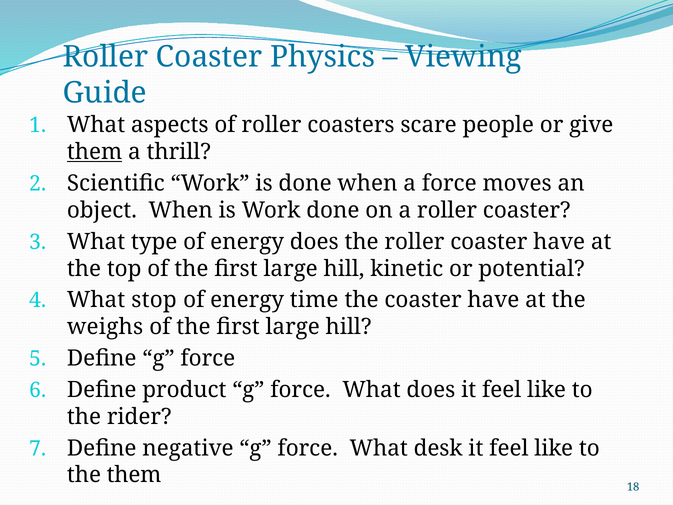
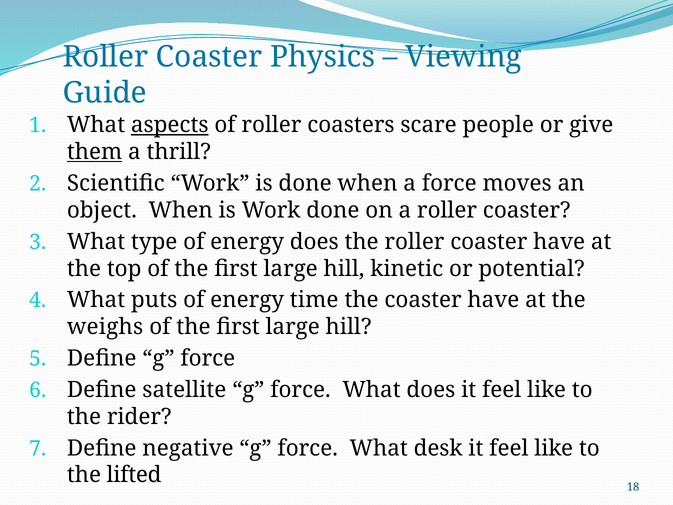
aspects underline: none -> present (170, 125)
stop: stop -> puts (154, 300)
product: product -> satellite (184, 390)
the them: them -> lifted (134, 475)
